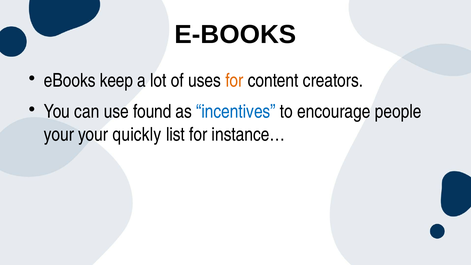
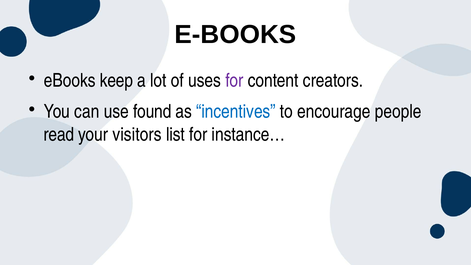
for colour: orange -> purple (234, 80)
your: your -> read (59, 134)
quickly: quickly -> visitors (137, 134)
